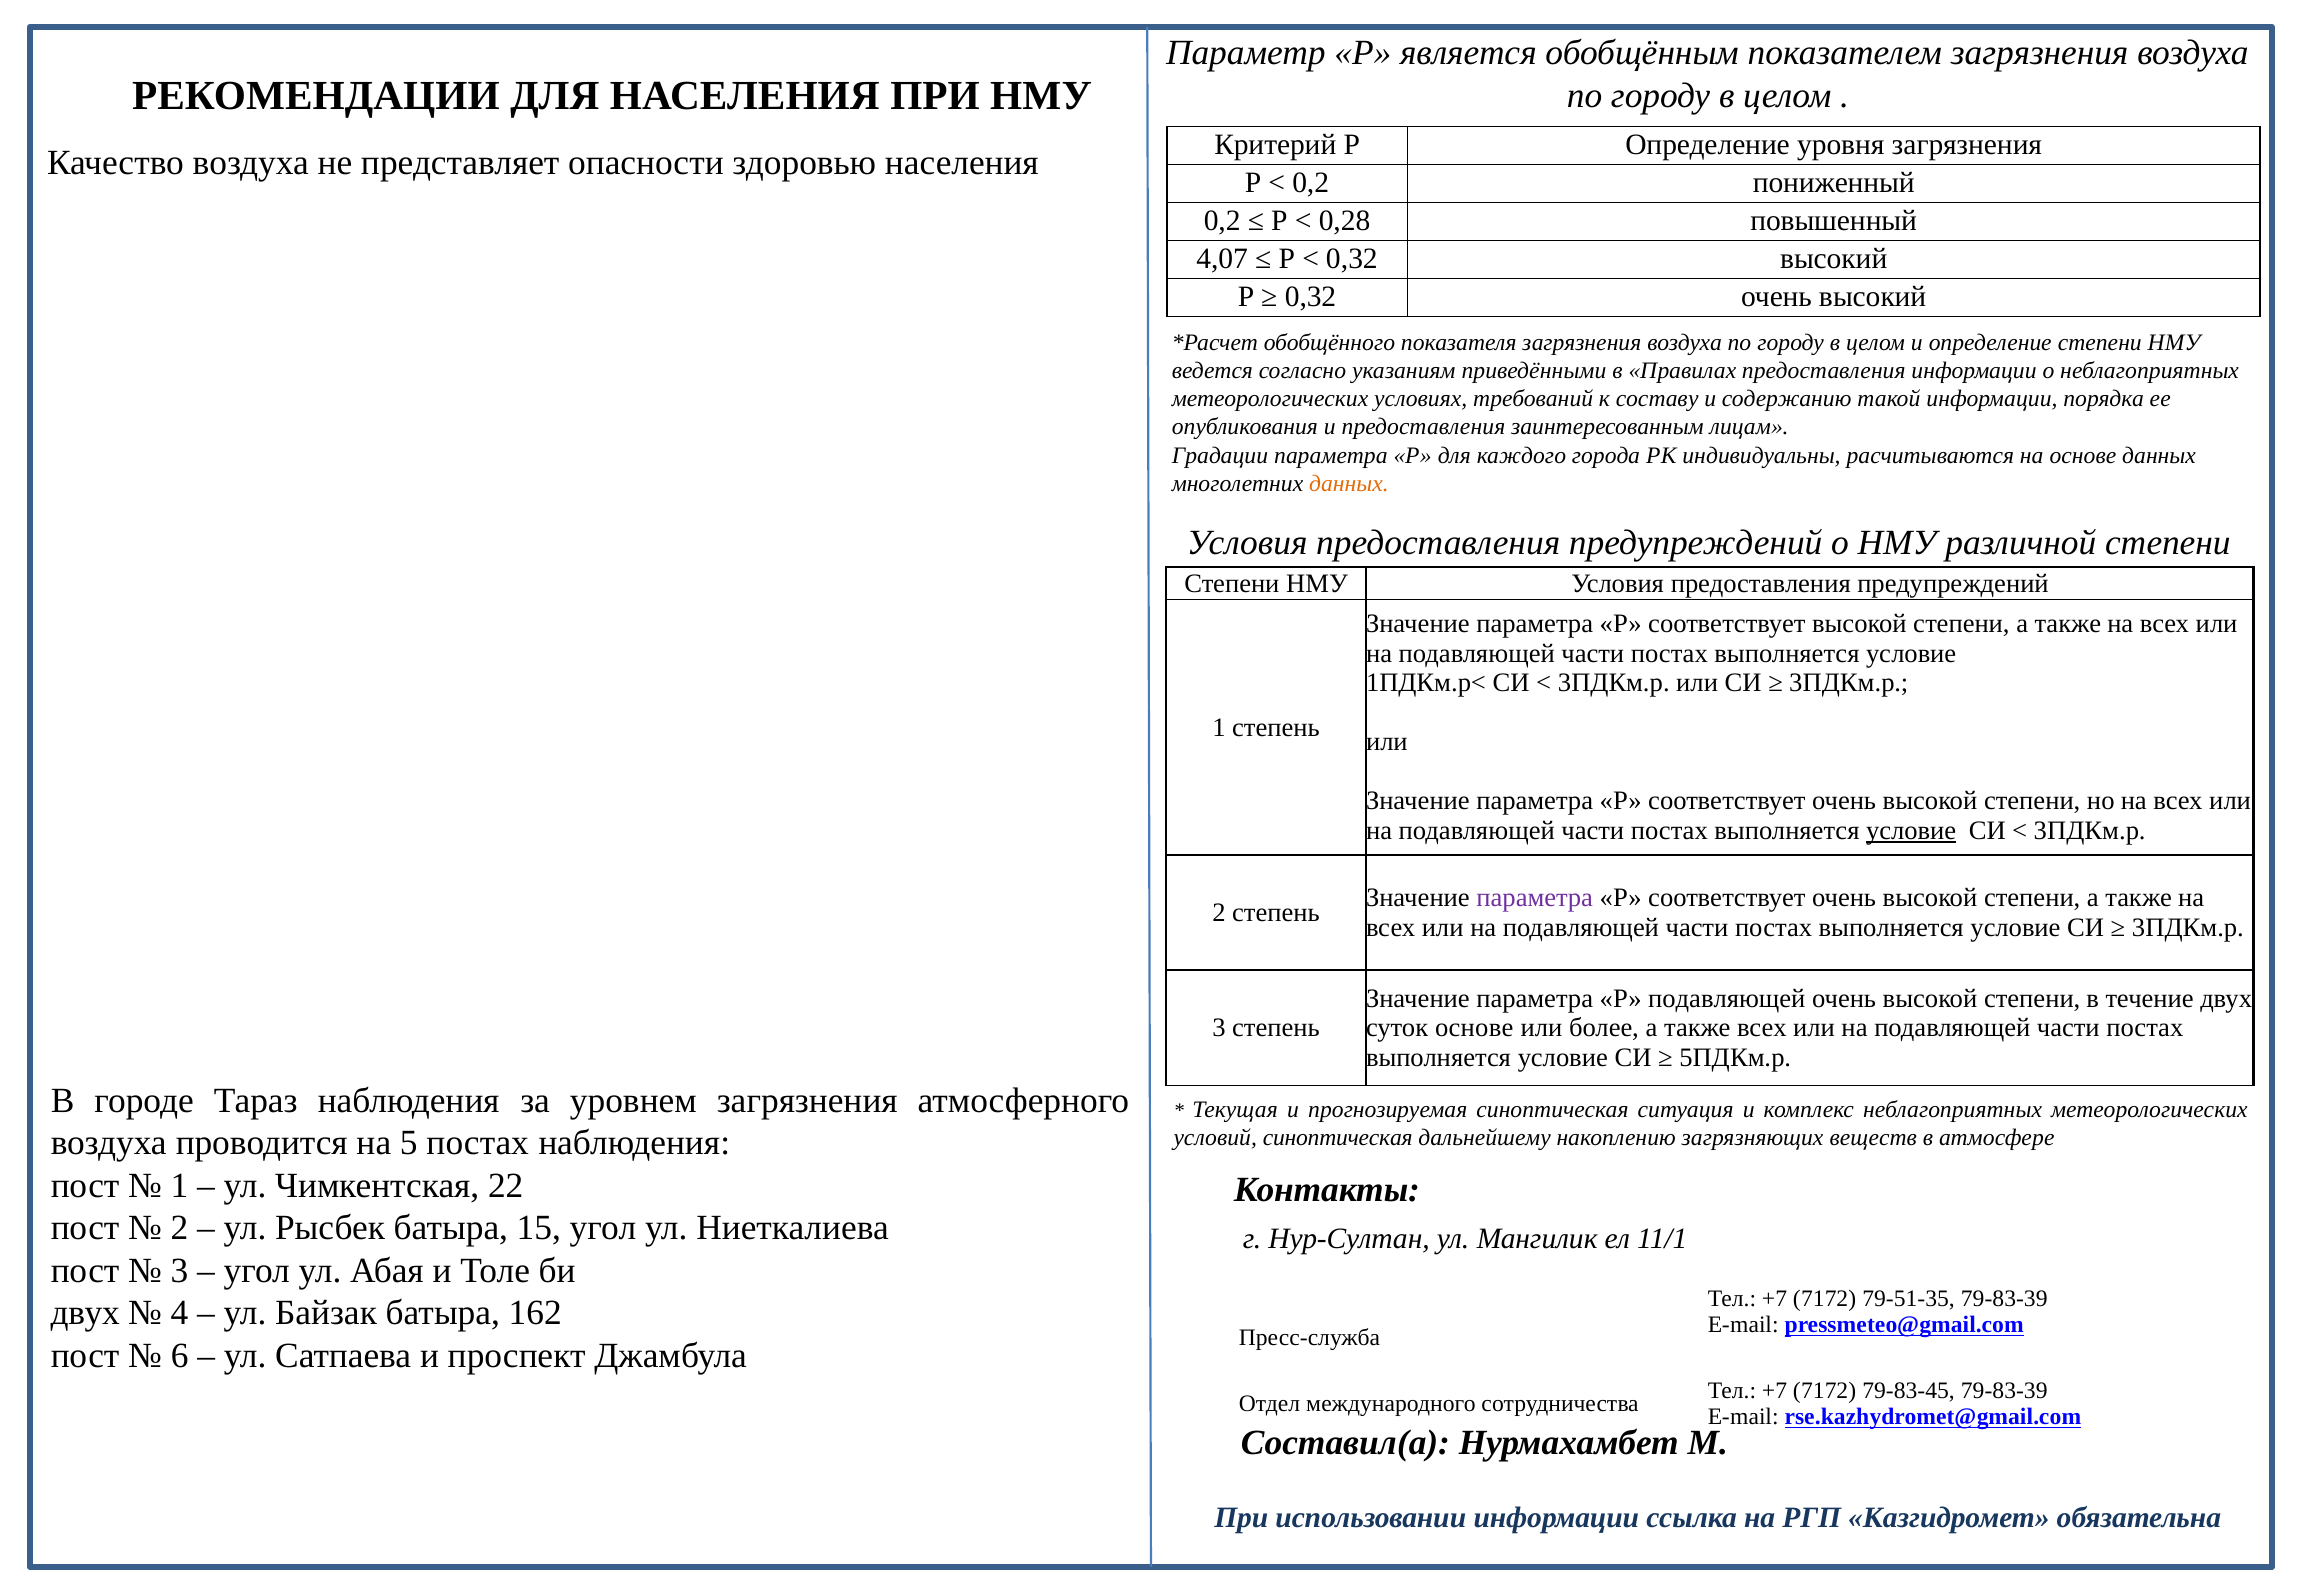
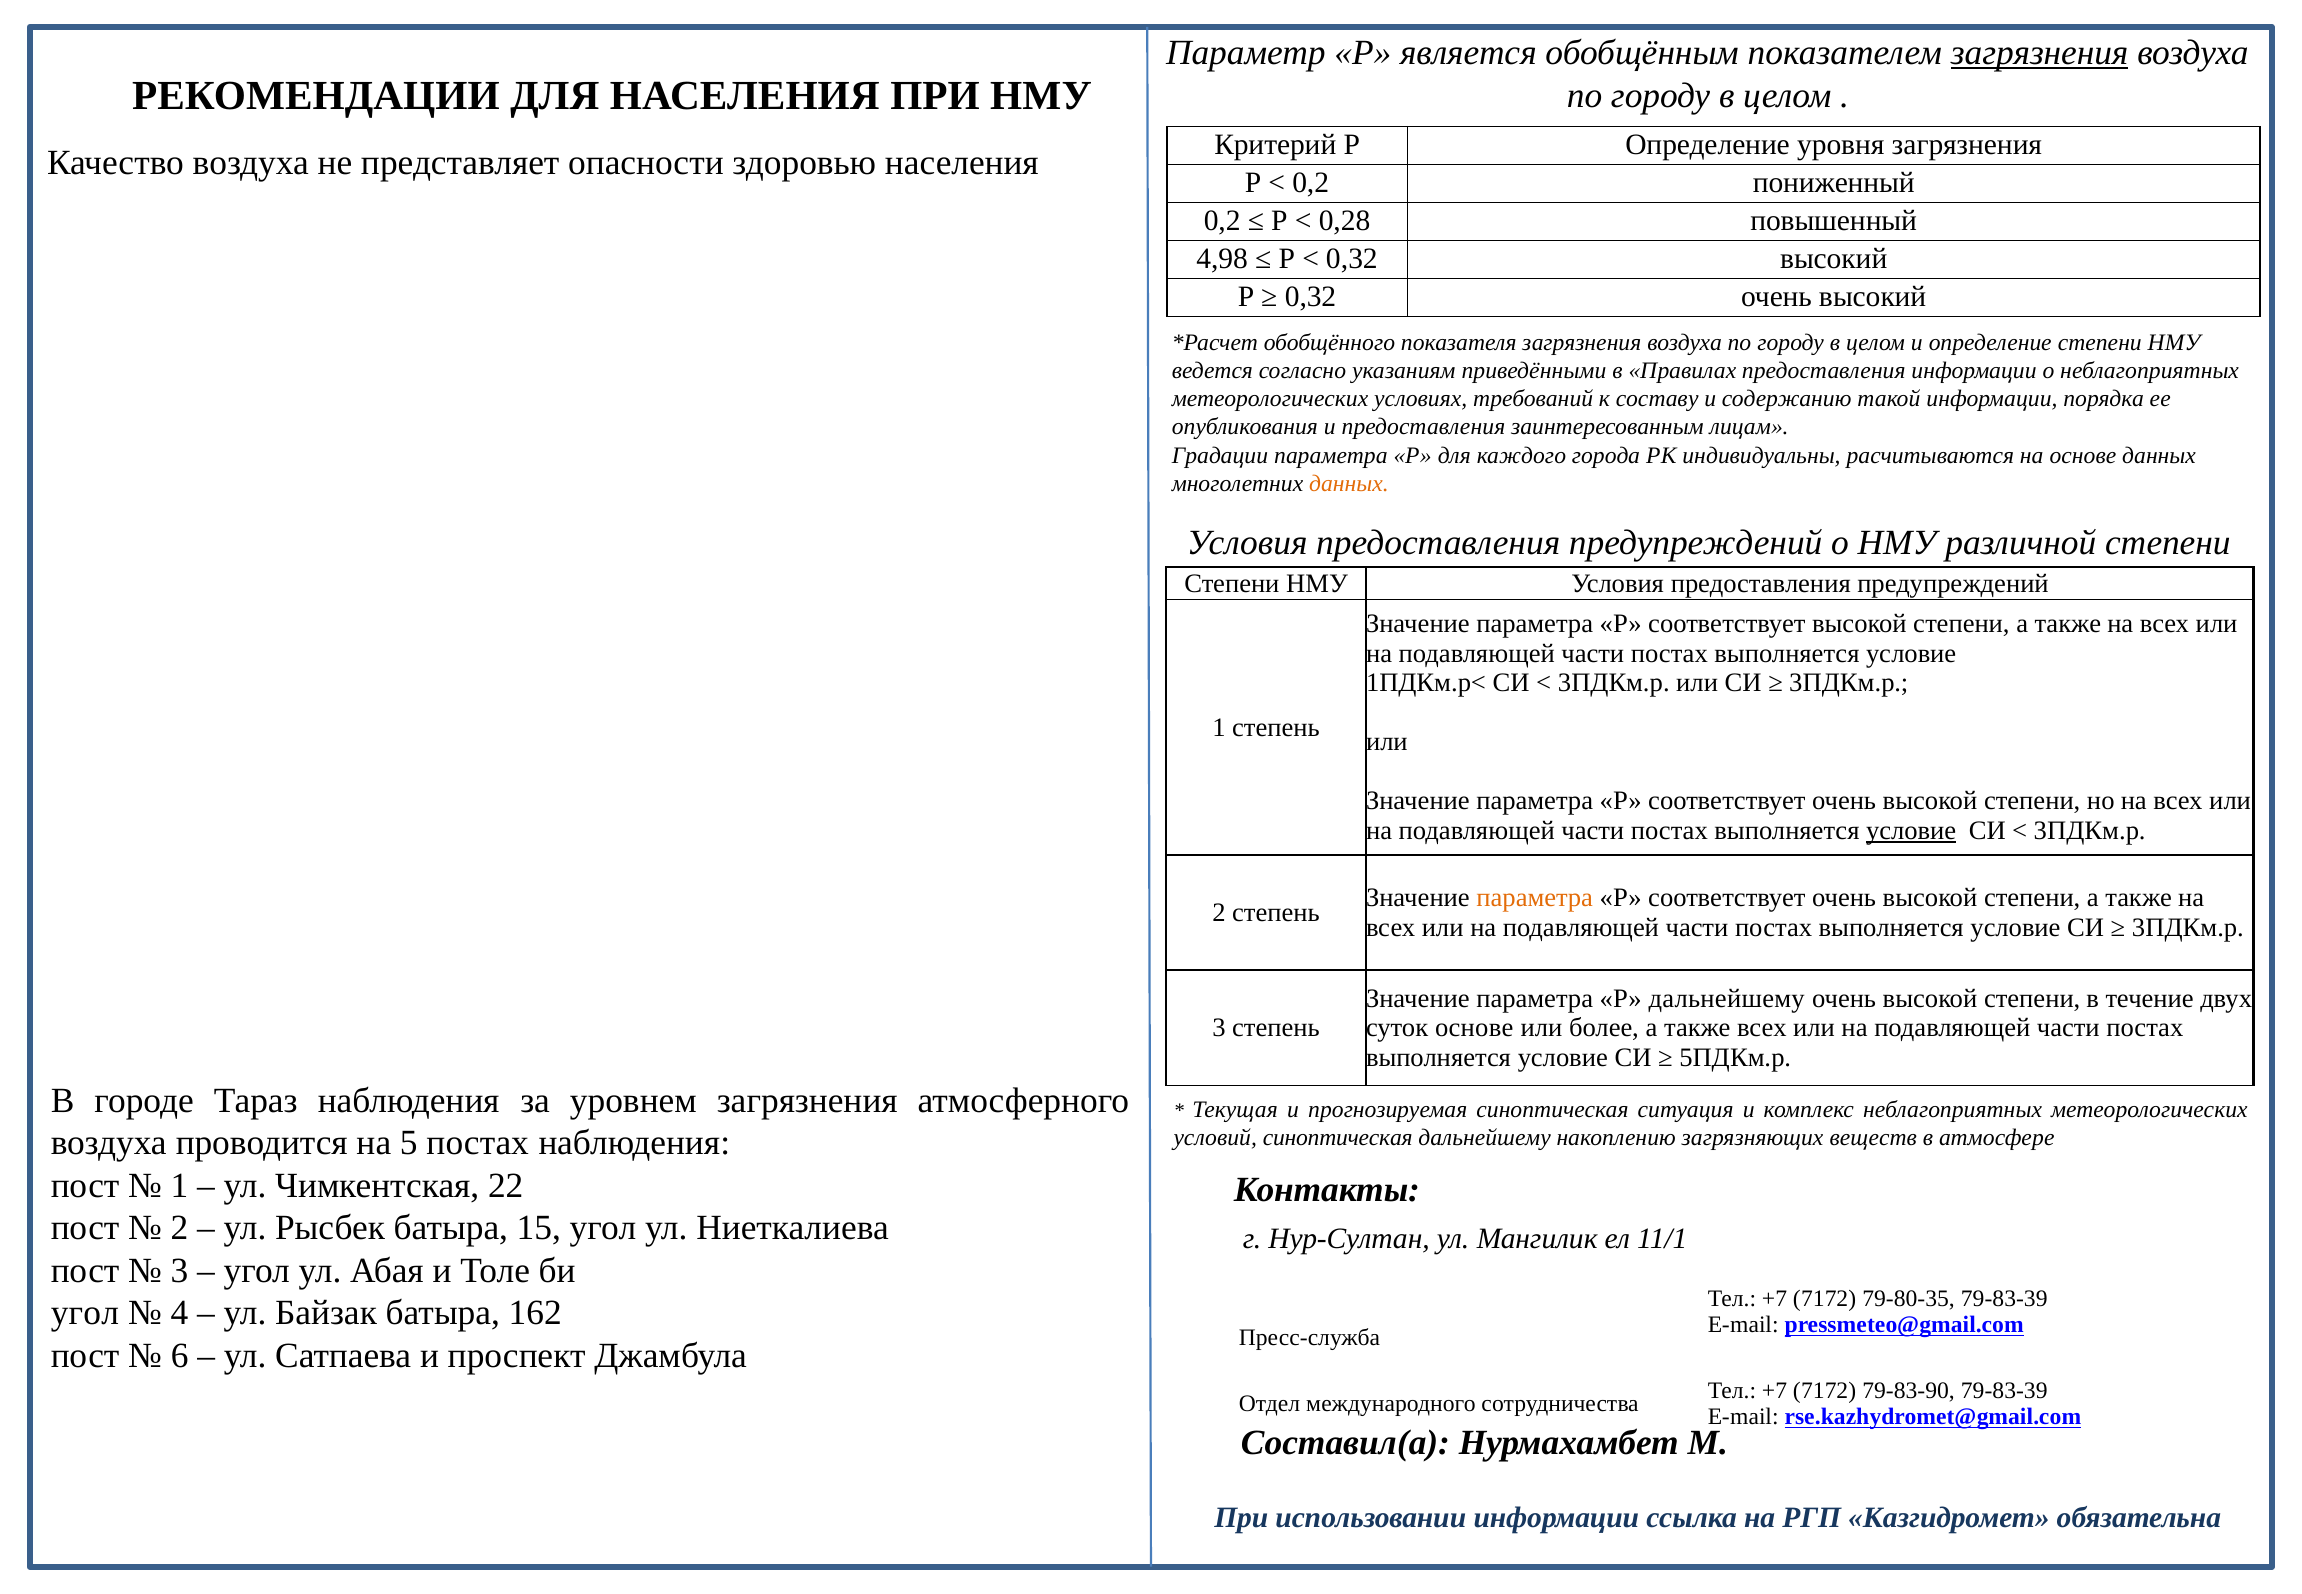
загрязнения underline: none -> present (2040, 53)
4,07: 4,07 -> 4,98 (1222, 259)
параметра colour: purple -> orange (1535, 898)
Р подавляющей: подавляющей -> дальнейшему (1727, 998)
79-51-35: 79-51-35 -> 79-80-35 (1909, 1298)
двух: двух -> угол (85, 1313)
79-83-45: 79-83-45 -> 79-83-90 (1909, 1390)
